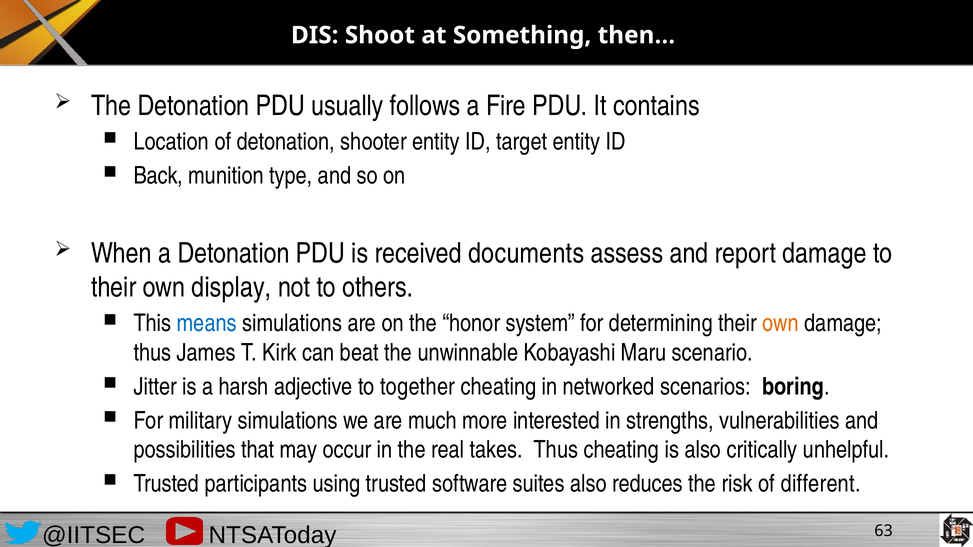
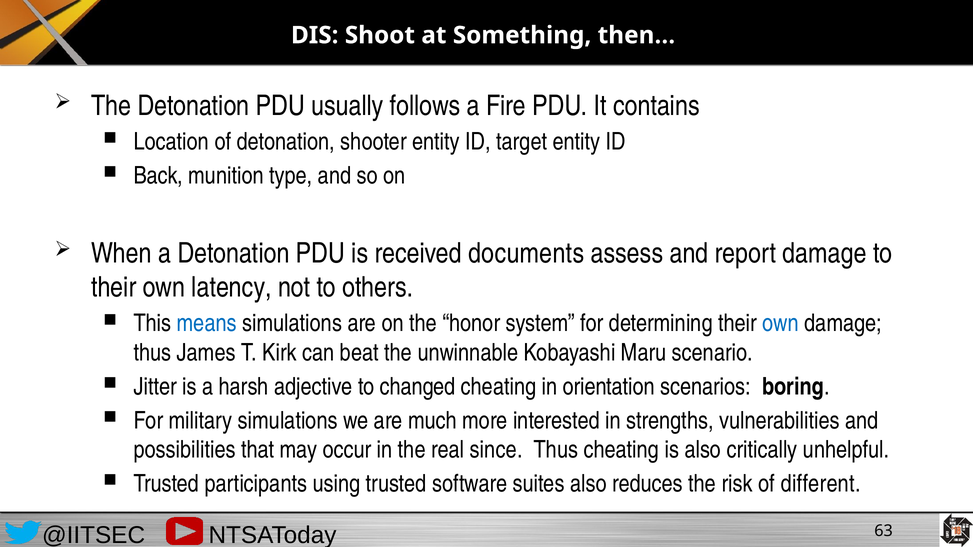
display: display -> latency (232, 287)
own colour: orange -> blue (781, 324)
together: together -> changed (418, 387)
networked: networked -> orientation (609, 387)
takes: takes -> since (496, 450)
